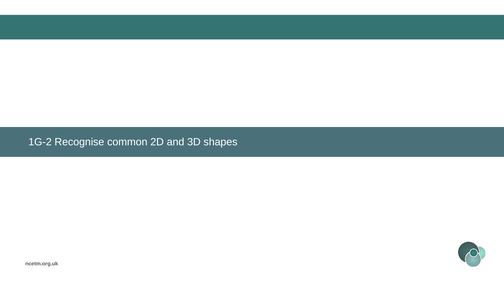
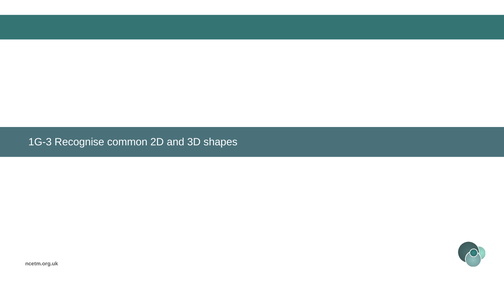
1G-2: 1G-2 -> 1G-3 (40, 142)
